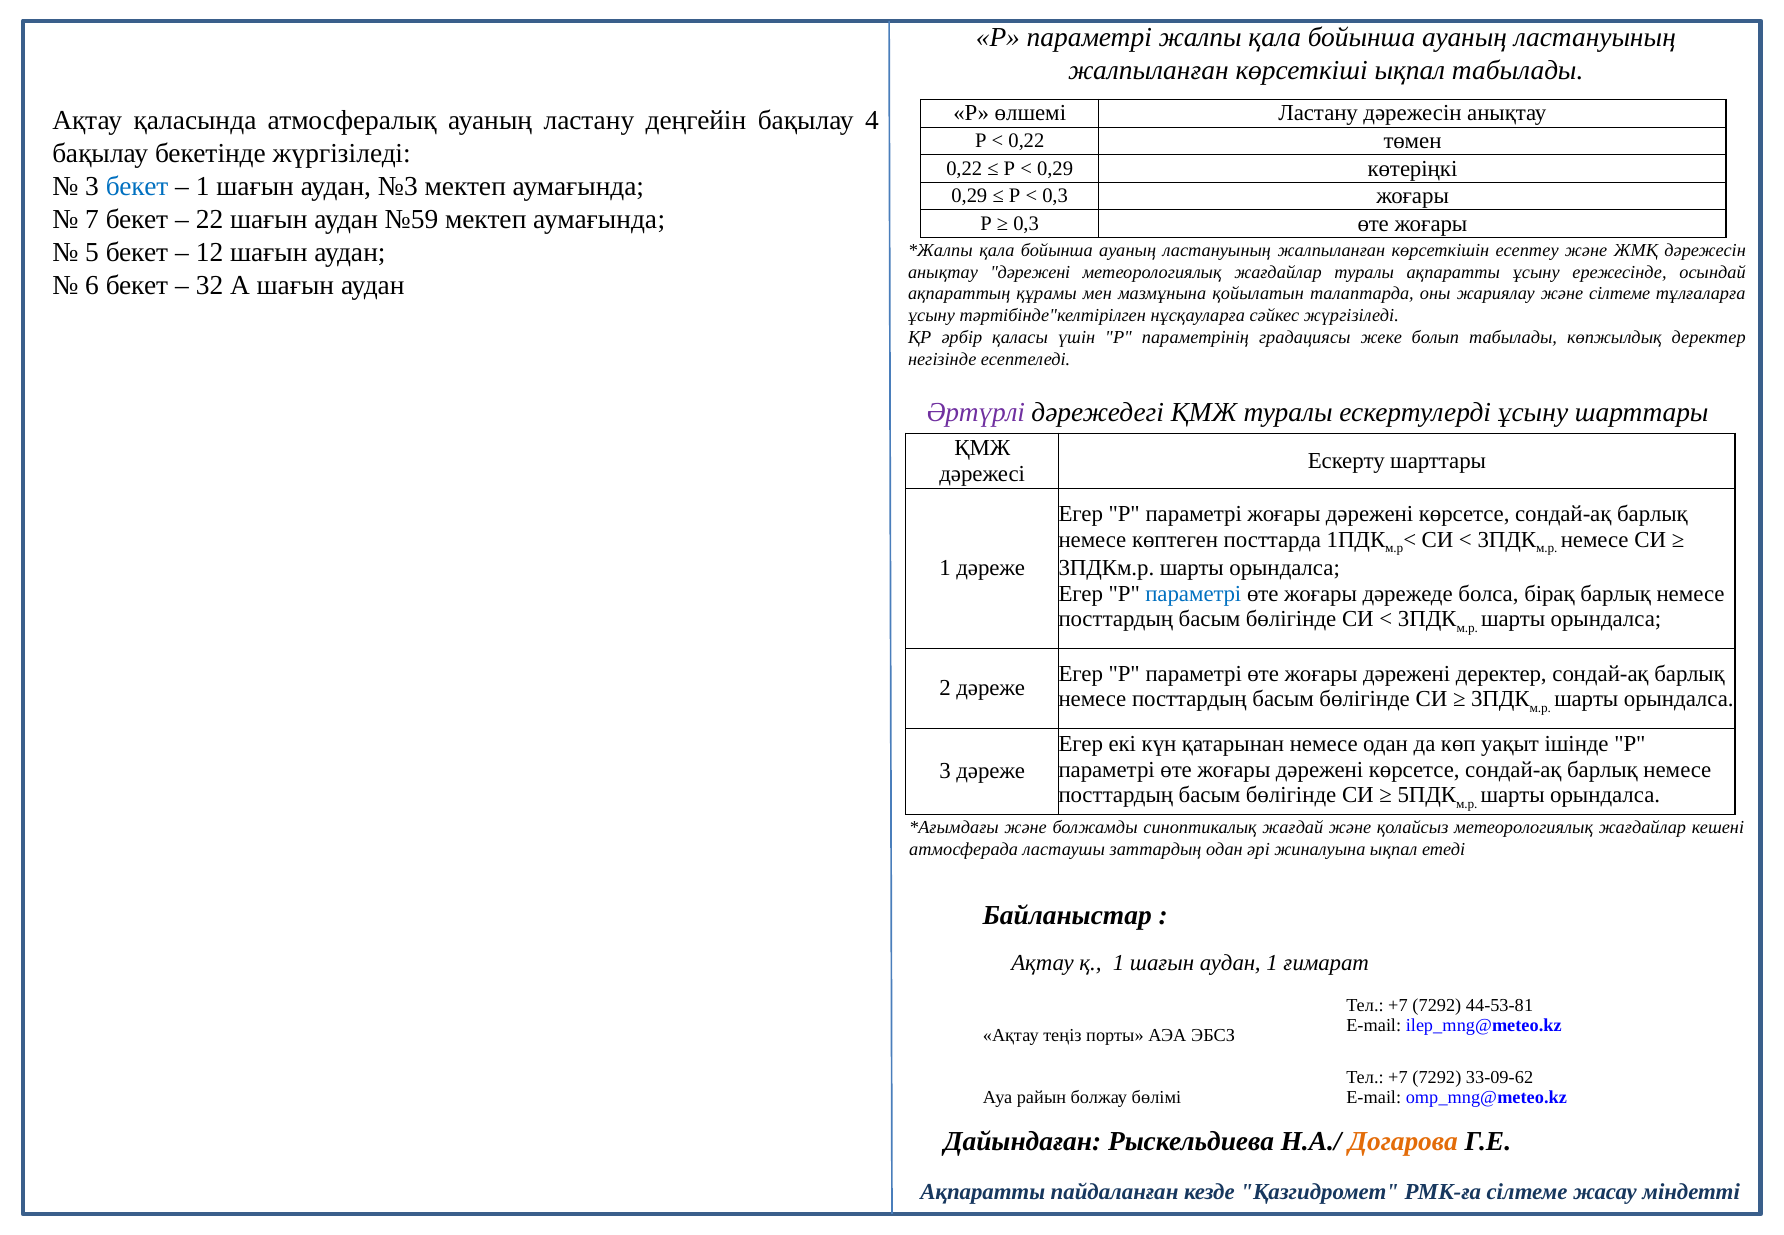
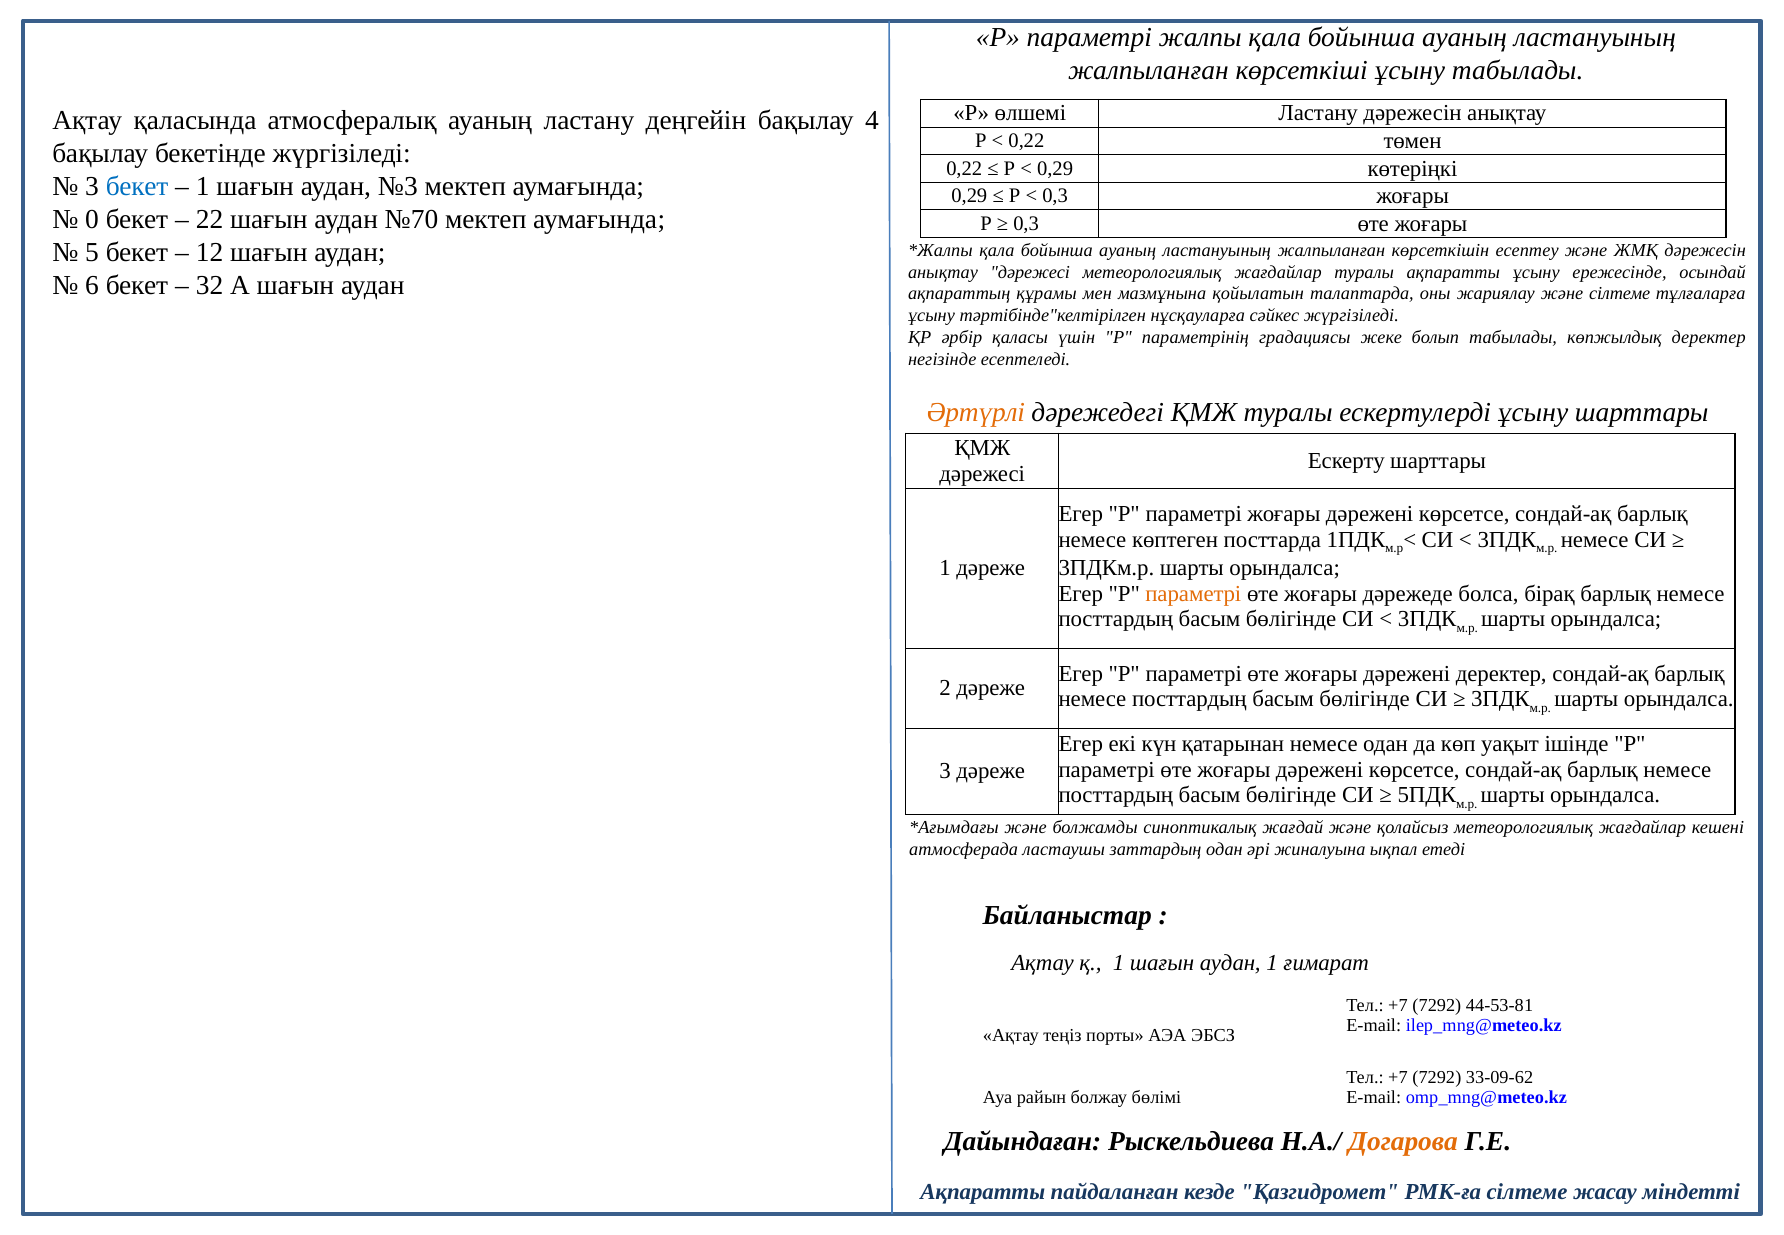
көрсеткіші ықпал: ықпал -> ұсыну (1410, 70)
7: 7 -> 0 (92, 220)
№59: №59 -> №70 (411, 220)
анықтау дәрежені: дәрежені -> дәрежесі (1030, 272)
Әртүрлі colour: purple -> orange (976, 412)
параметрі colour: blue -> orange (1193, 594)
